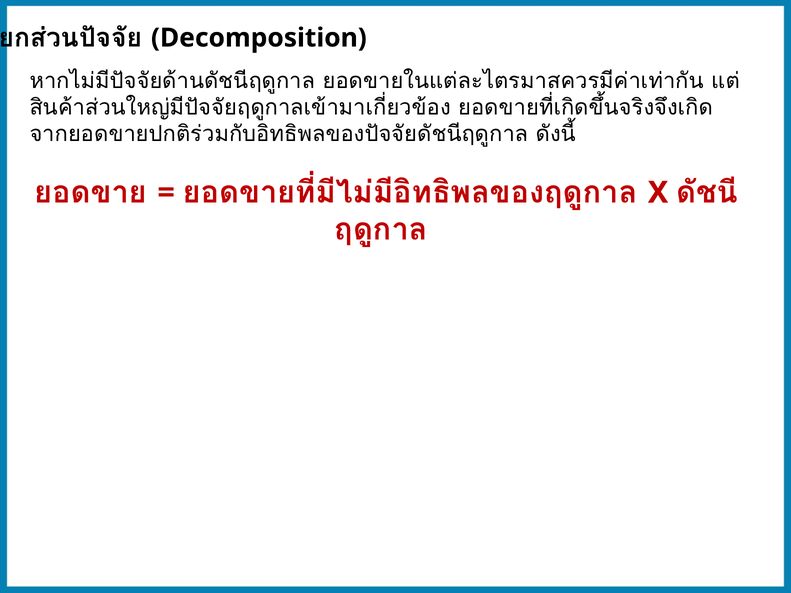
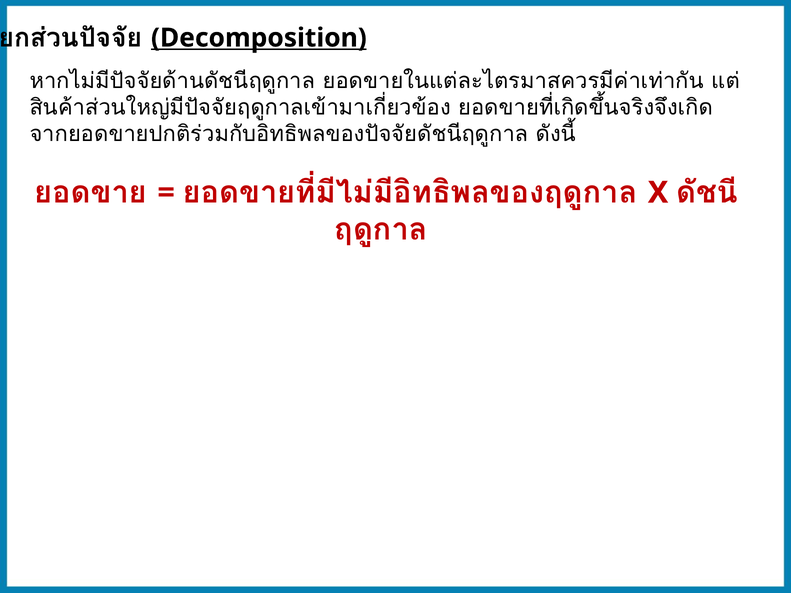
Decomposition underline: none -> present (259, 38)
